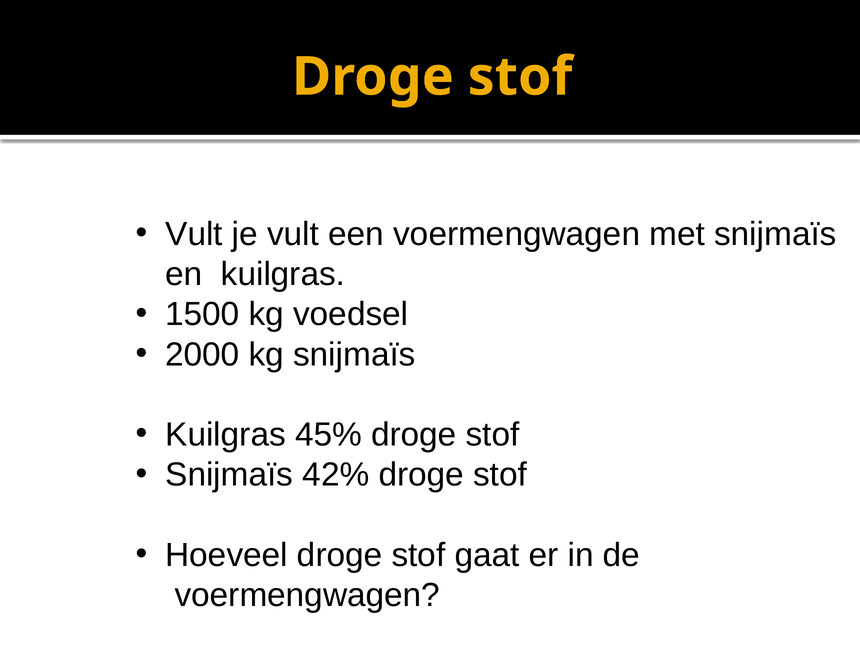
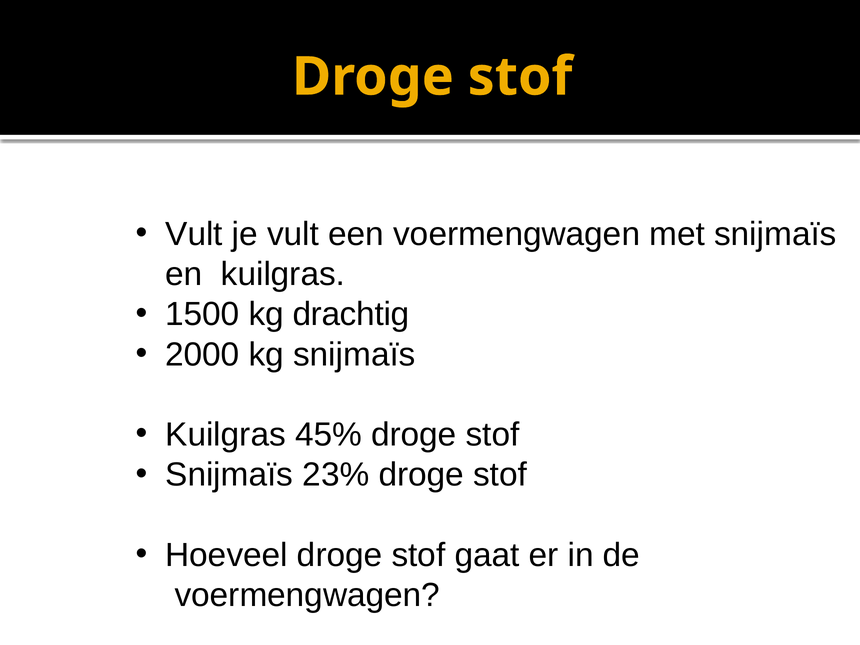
voedsel: voedsel -> drachtig (351, 314)
42%: 42% -> 23% (336, 475)
